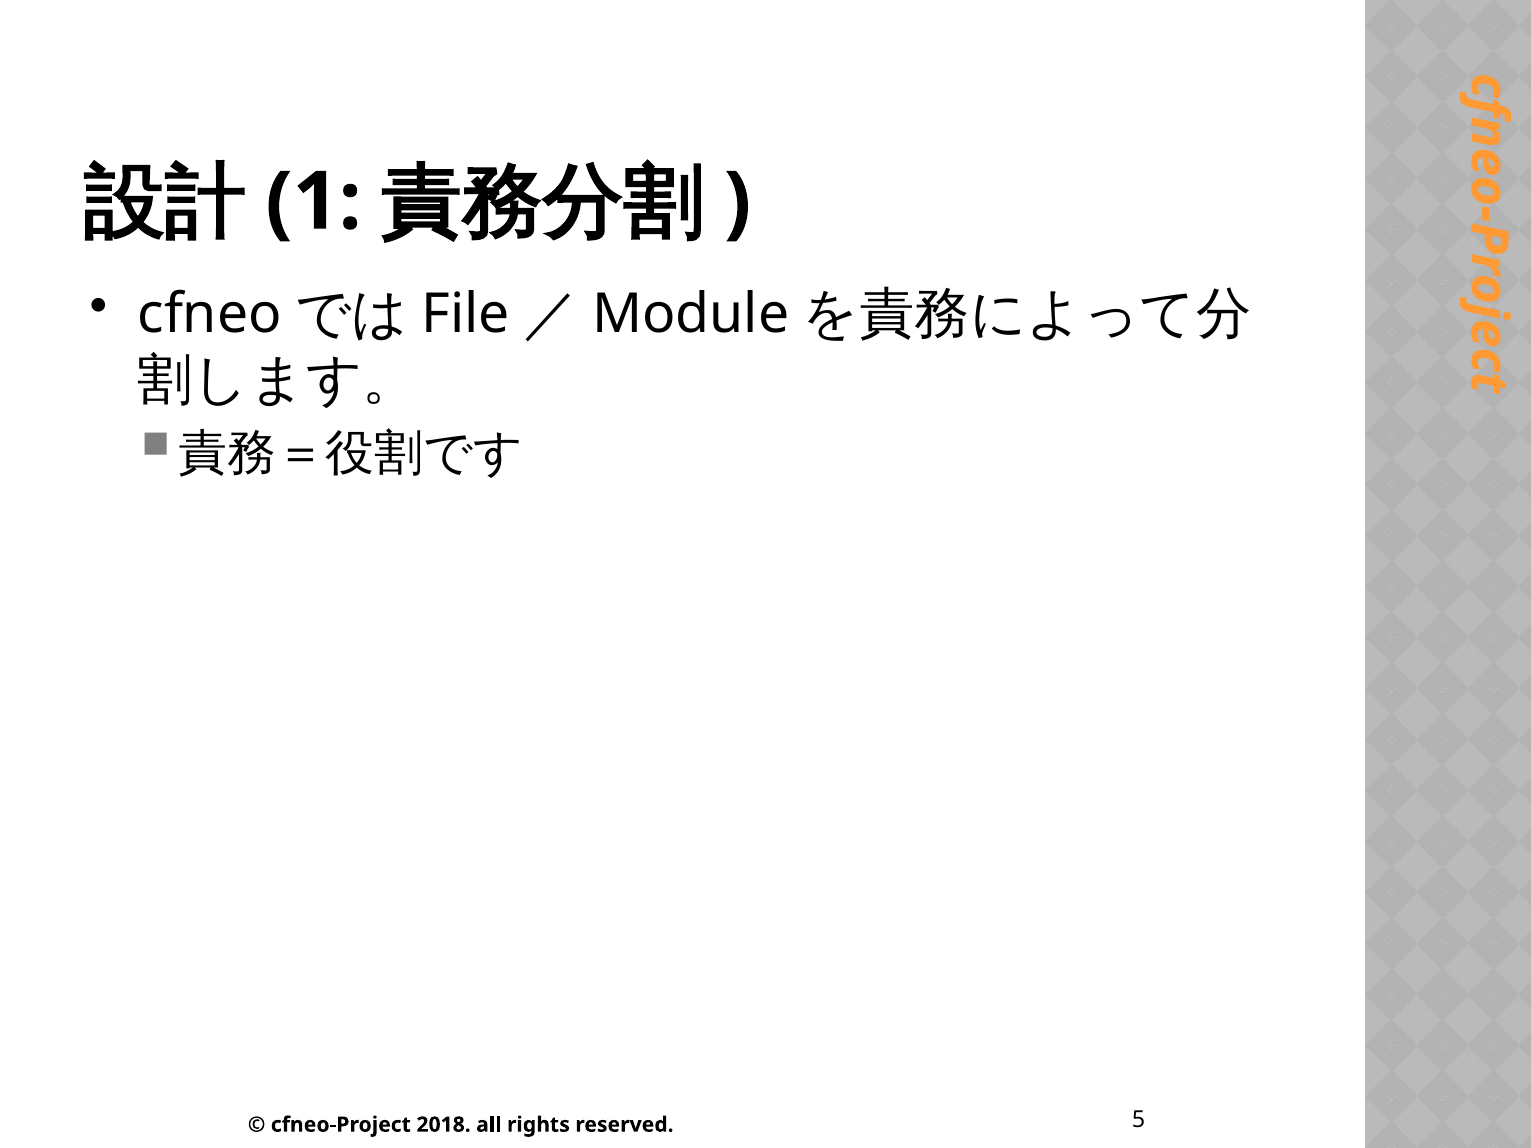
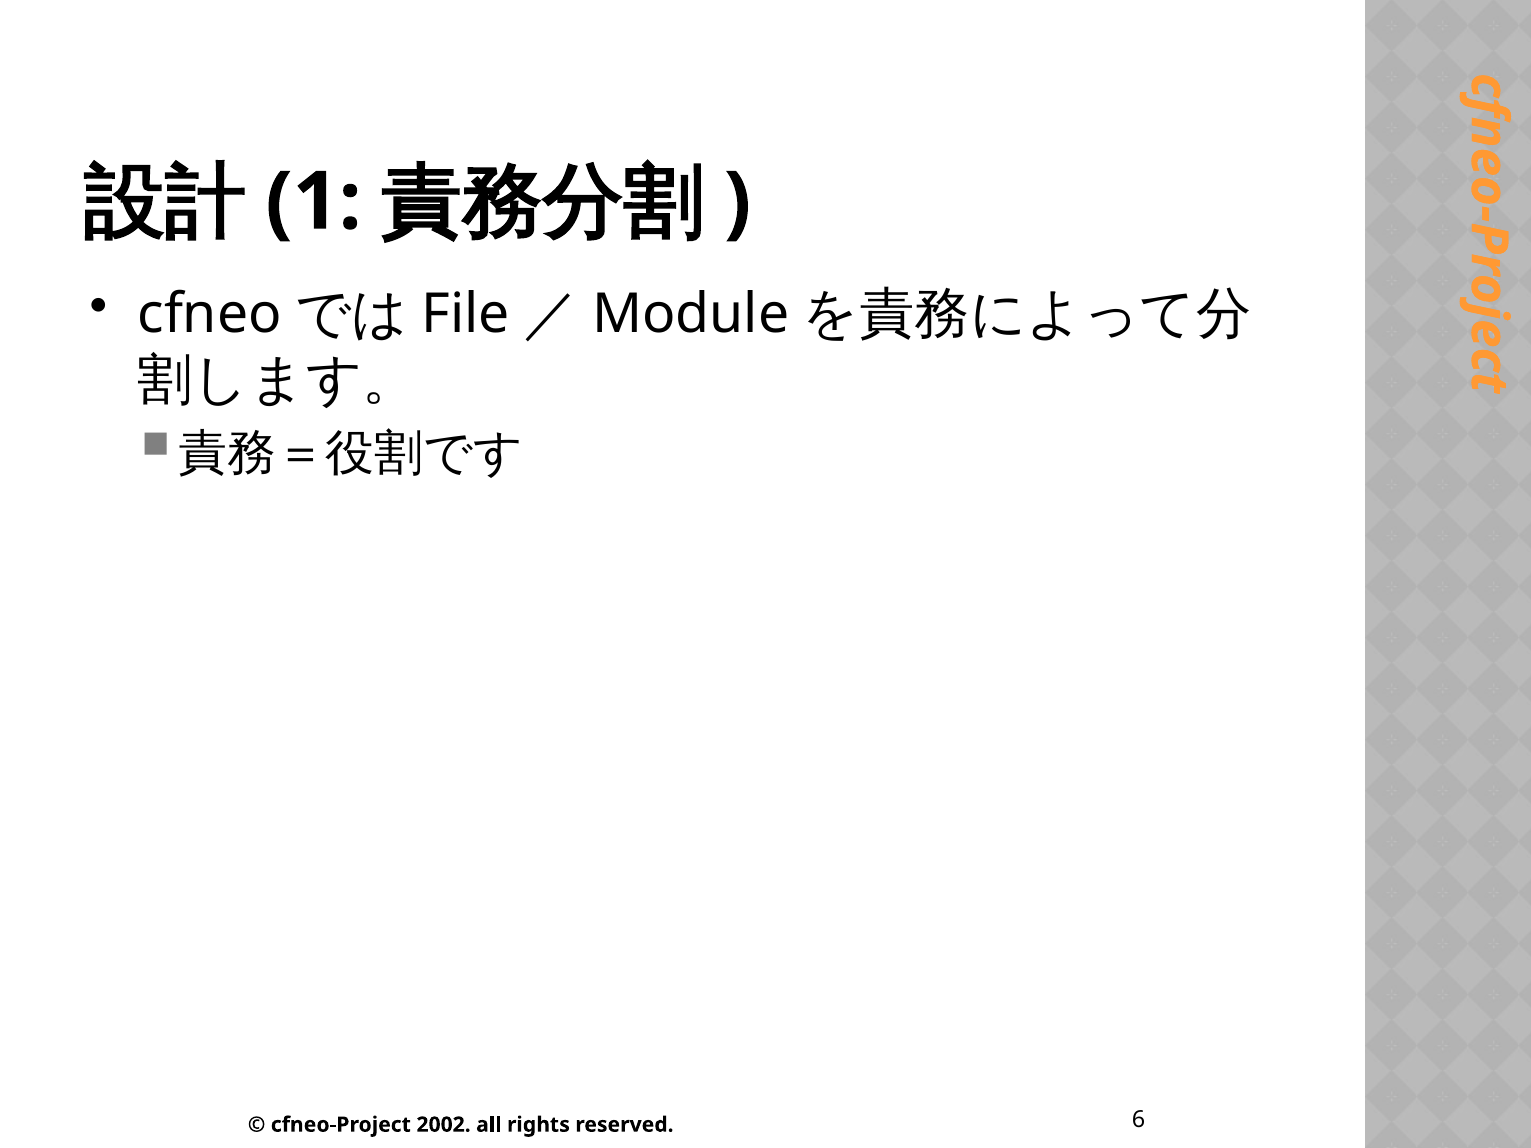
2018: 2018 -> 2002 (444, 1125)
5: 5 -> 6 (1139, 1120)
